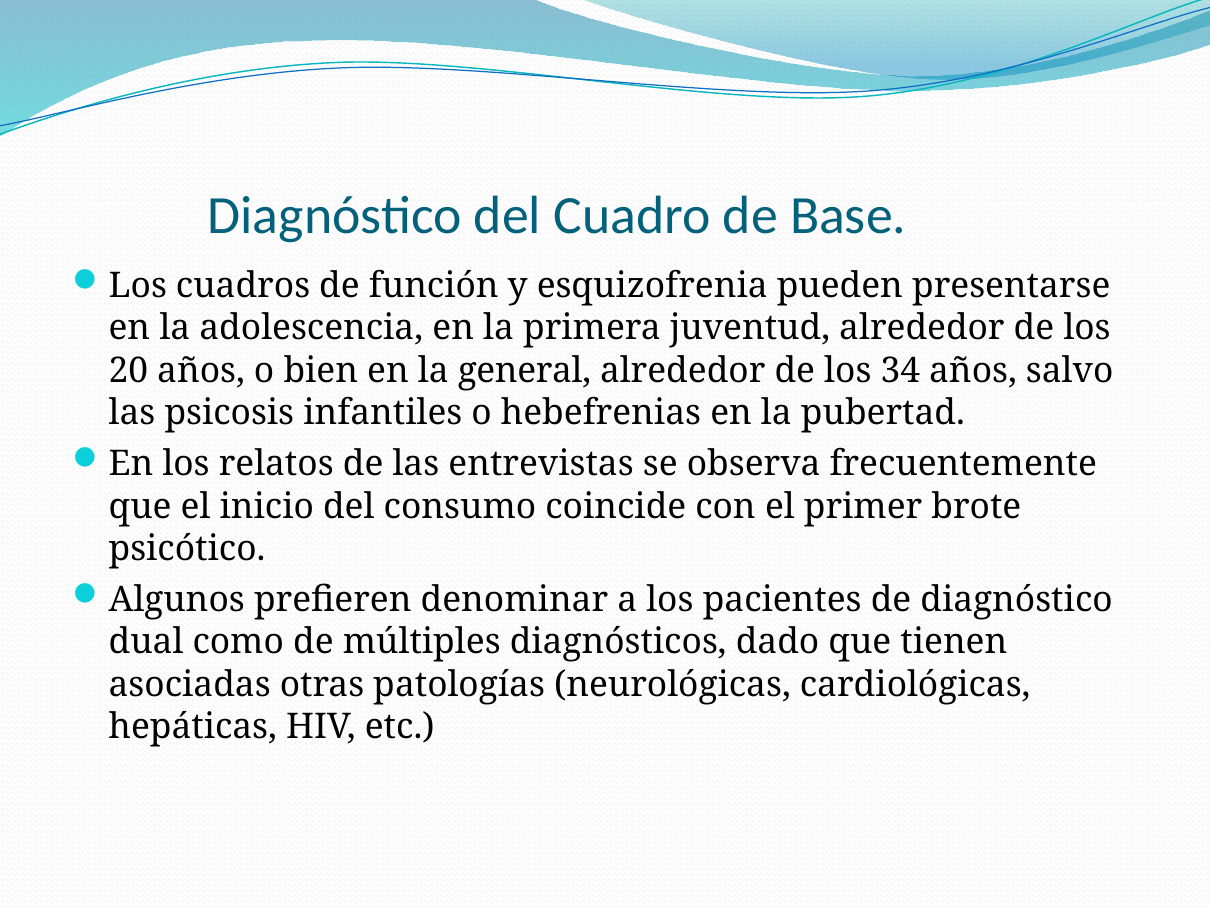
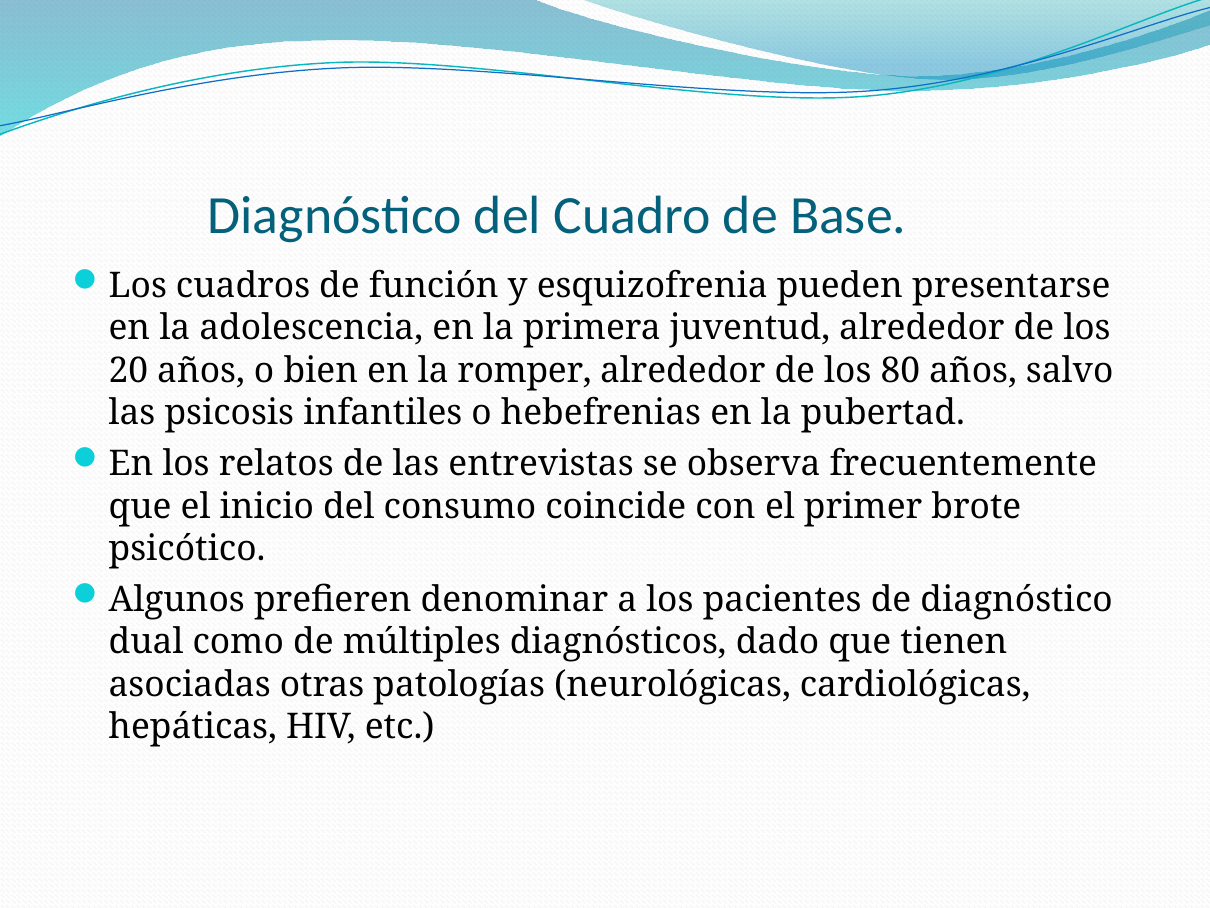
general: general -> romper (524, 370)
34: 34 -> 80 (900, 370)
